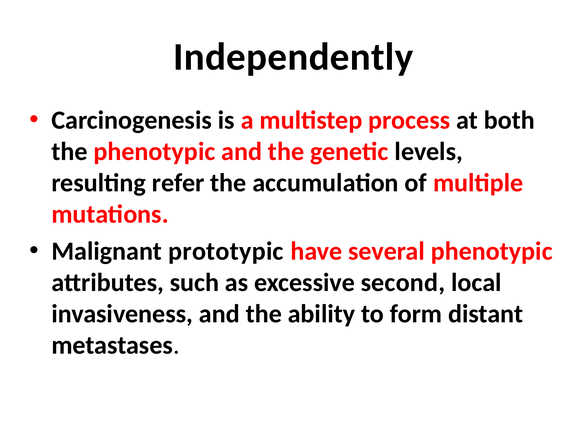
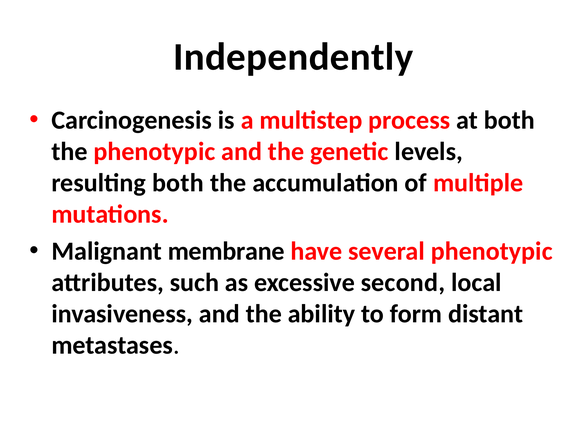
resulting refer: refer -> both (178, 183)
prototypic: prototypic -> membrane (226, 251)
